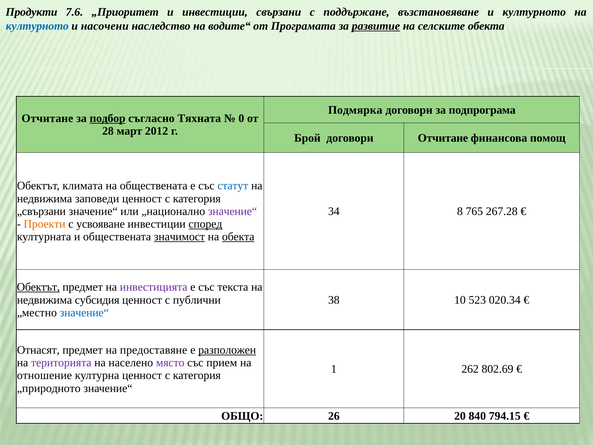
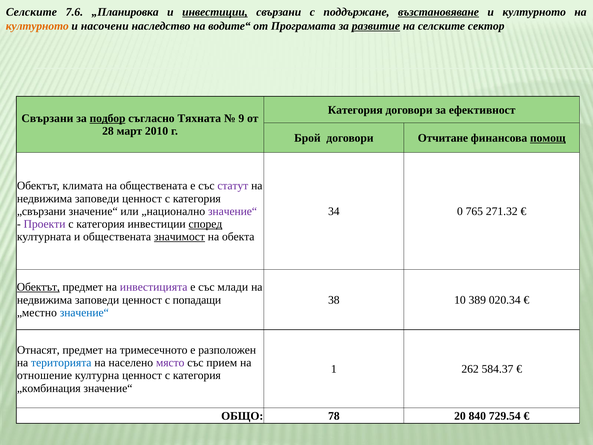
Продукти: Продукти -> Селските (31, 12)
„Приоритет: „Приоритет -> „Планировка (125, 12)
инвестиции underline: none -> present (215, 12)
възстановяване underline: none -> present (438, 12)
културното colour: blue -> orange (37, 26)
селските обекта: обекта -> сектор (486, 26)
Подмярка: Подмярка -> Категория (355, 110)
подпрограма: подпрограма -> ефективност (482, 110)
Отчитане: Отчитане -> Свързани (47, 118)
0: 0 -> 9 (241, 118)
2012: 2012 -> 2010 (157, 131)
помощ underline: none -> present (548, 138)
статут colour: blue -> purple (233, 186)
8: 8 -> 0 (460, 211)
267.28: 267.28 -> 271.32 (502, 211)
Проекти colour: orange -> purple (45, 224)
усвояване: усвояване -> категория (101, 224)
обекта underline: present -> none (238, 237)
текста: текста -> млади (233, 287)
субсидия: субсидия -> заповеди (97, 300)
публични: публични -> попадащи (197, 300)
523: 523 -> 389 (477, 300)
предоставяне: предоставяне -> тримесечното (154, 350)
разположен underline: present -> none (227, 350)
територията colour: purple -> blue (61, 363)
802.69: 802.69 -> 584.37 (497, 369)
„природното: „природното -> „комбинация (49, 388)
26: 26 -> 78 (334, 416)
794.15: 794.15 -> 729.54 (505, 416)
